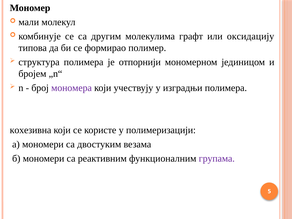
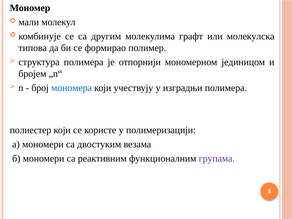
оксидацију: оксидацију -> молекулска (251, 36)
мономера colour: purple -> blue (72, 88)
кохезивна: кохезивна -> полиестер (31, 130)
